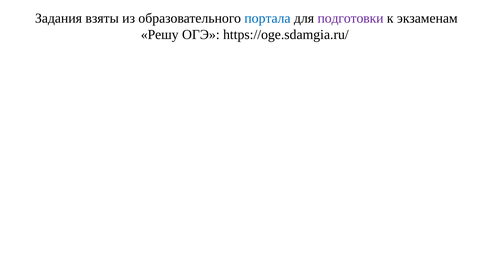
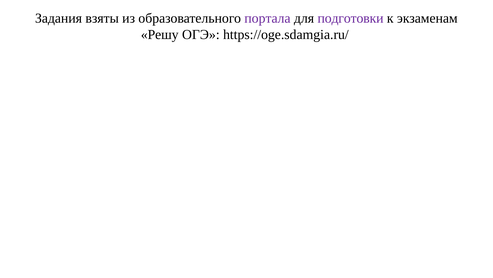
портала colour: blue -> purple (267, 18)
